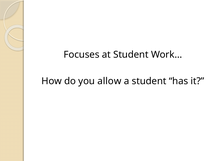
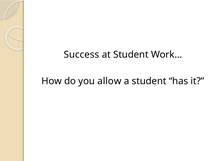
Focuses: Focuses -> Success (81, 55)
